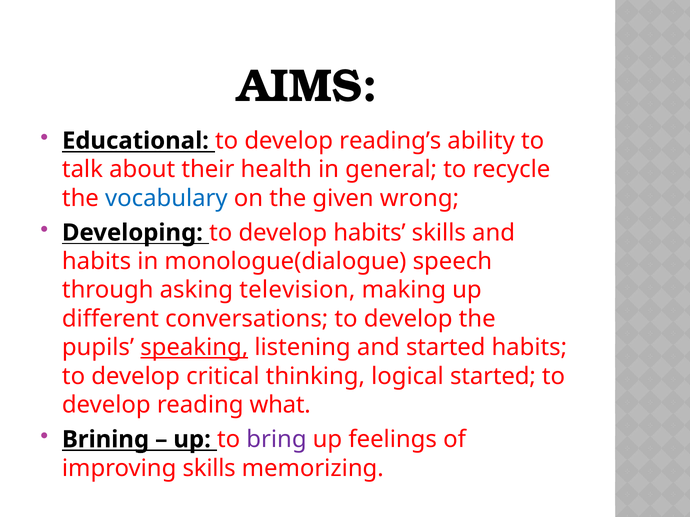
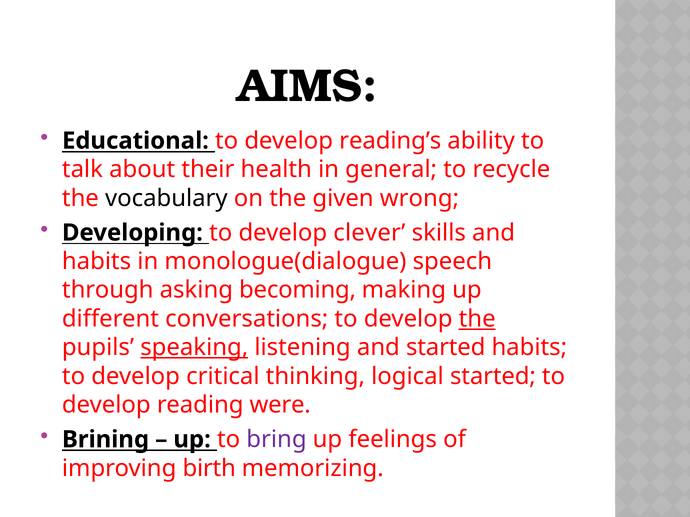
vocabulary colour: blue -> black (166, 198)
develop habits: habits -> clever (369, 233)
television: television -> becoming (298, 290)
the underline: none -> present (477, 319)
what: what -> were (280, 405)
improving skills: skills -> birth (209, 469)
